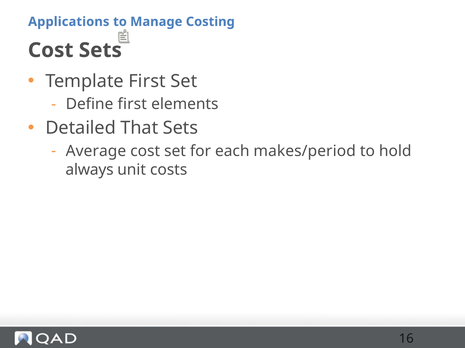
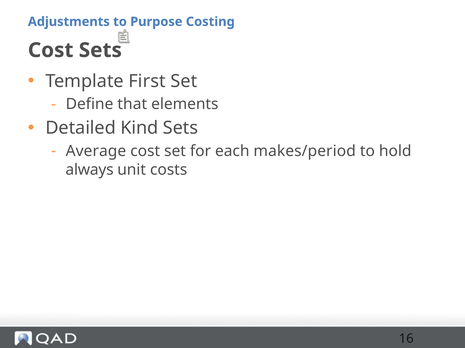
Applications: Applications -> Adjustments (69, 22)
Manage: Manage -> Purpose (156, 22)
Define first: first -> that (132, 104)
That: That -> Kind (139, 128)
